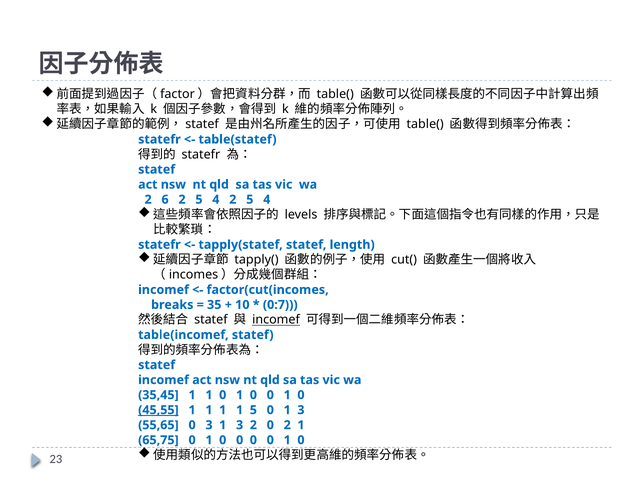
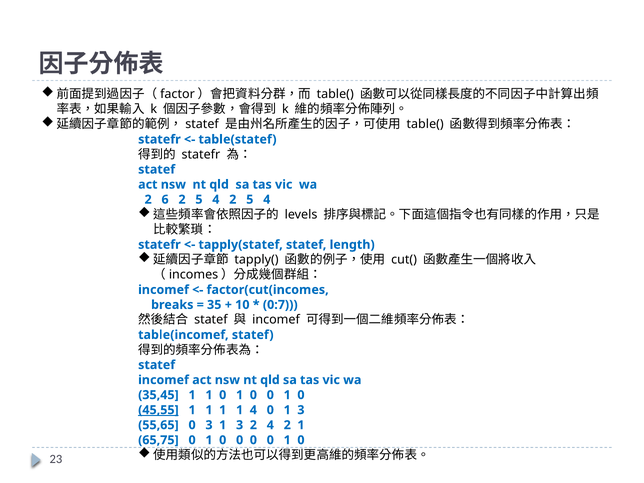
incomef underline: present -> none (276, 320)
1 5: 5 -> 4 (253, 410)
2 0: 0 -> 4 (270, 425)
